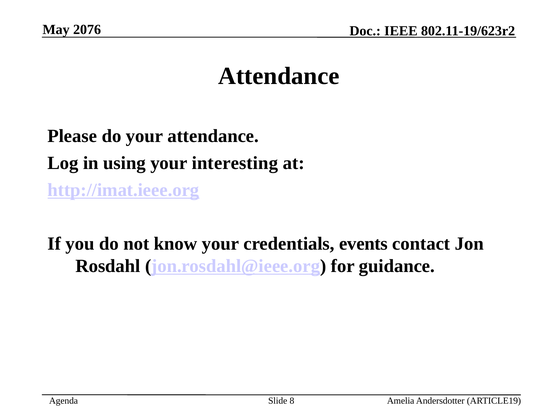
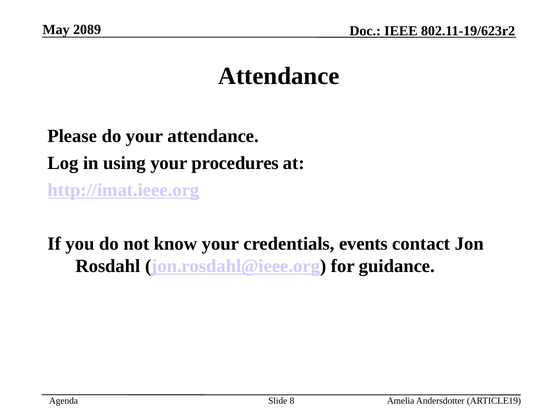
2076: 2076 -> 2089 (87, 30)
interesting: interesting -> procedures (235, 163)
